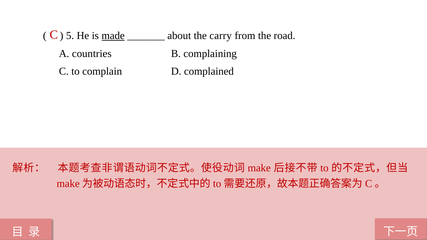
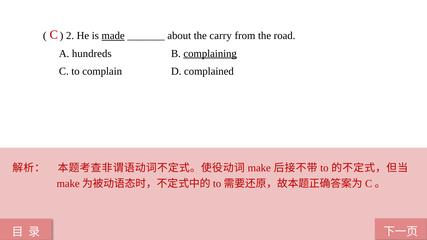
5: 5 -> 2 (70, 36)
countries: countries -> hundreds (92, 54)
complaining underline: none -> present (210, 54)
